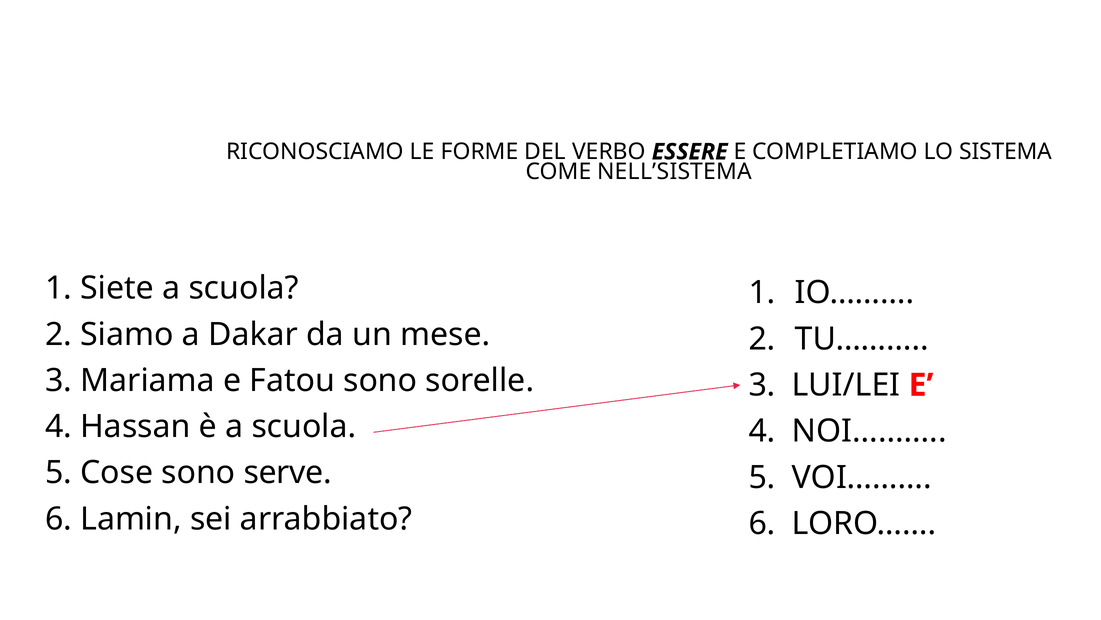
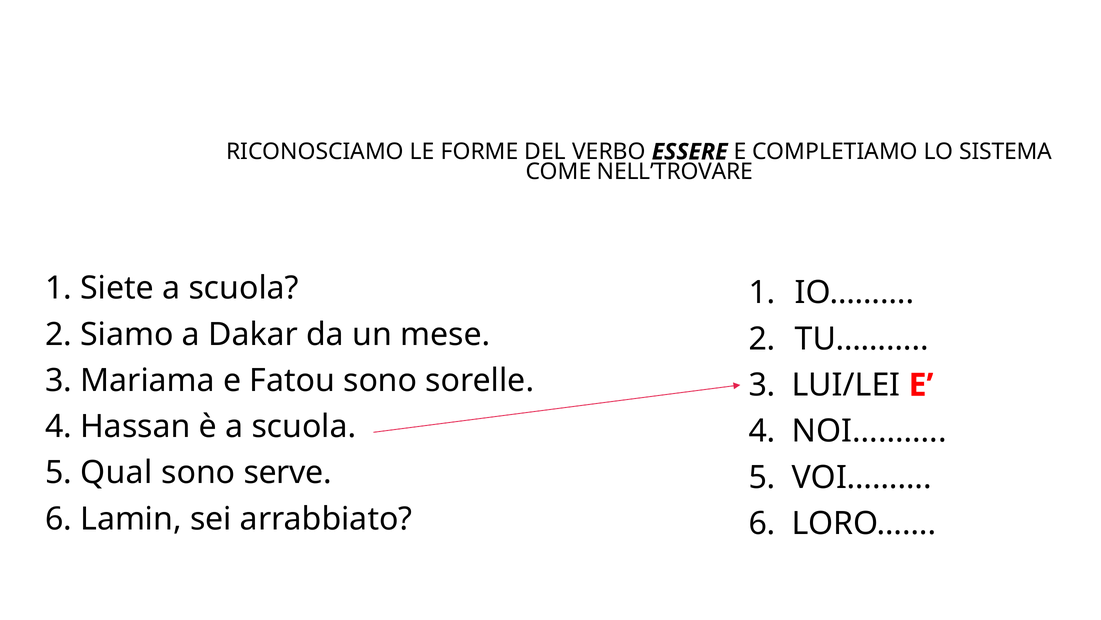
NELL’SISTEMA: NELL’SISTEMA -> NELL’TROVARE (675, 171)
Cose: Cose -> Qual (117, 472)
